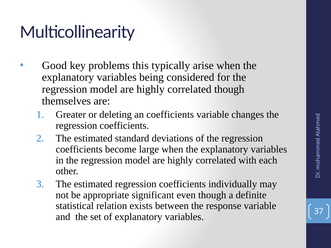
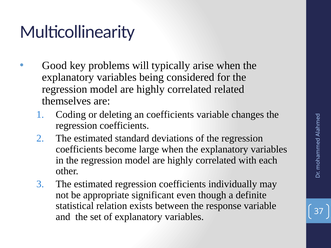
this: this -> will (141, 65)
correlated though: though -> related (229, 89)
Greater: Greater -> Coding (71, 115)
